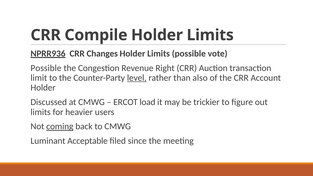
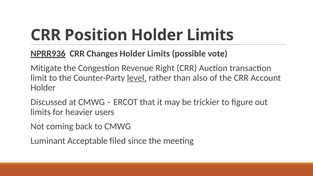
Compile: Compile -> Position (96, 35)
Possible: Possible -> Mitigate (46, 68)
load: load -> that (147, 102)
coming underline: present -> none (60, 126)
